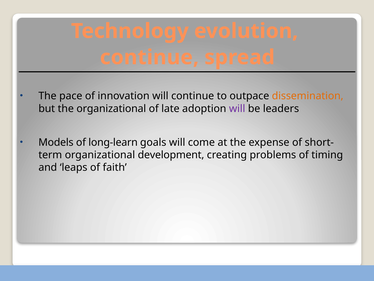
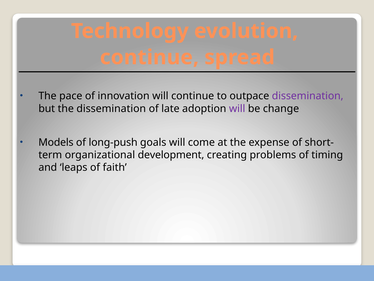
dissemination colour: orange -> purple (308, 96)
the organizational: organizational -> dissemination (111, 108)
leaders: leaders -> change (281, 108)
long-learn: long-learn -> long-push (113, 142)
